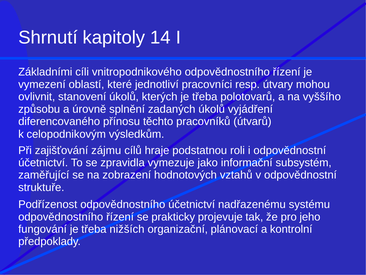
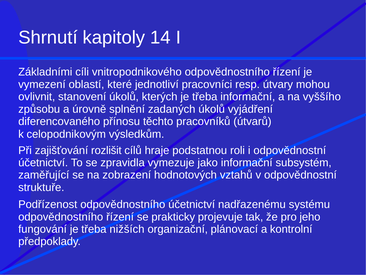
třeba polotovarů: polotovarů -> informační (248, 97)
zájmu: zájmu -> rozlišit (106, 150)
